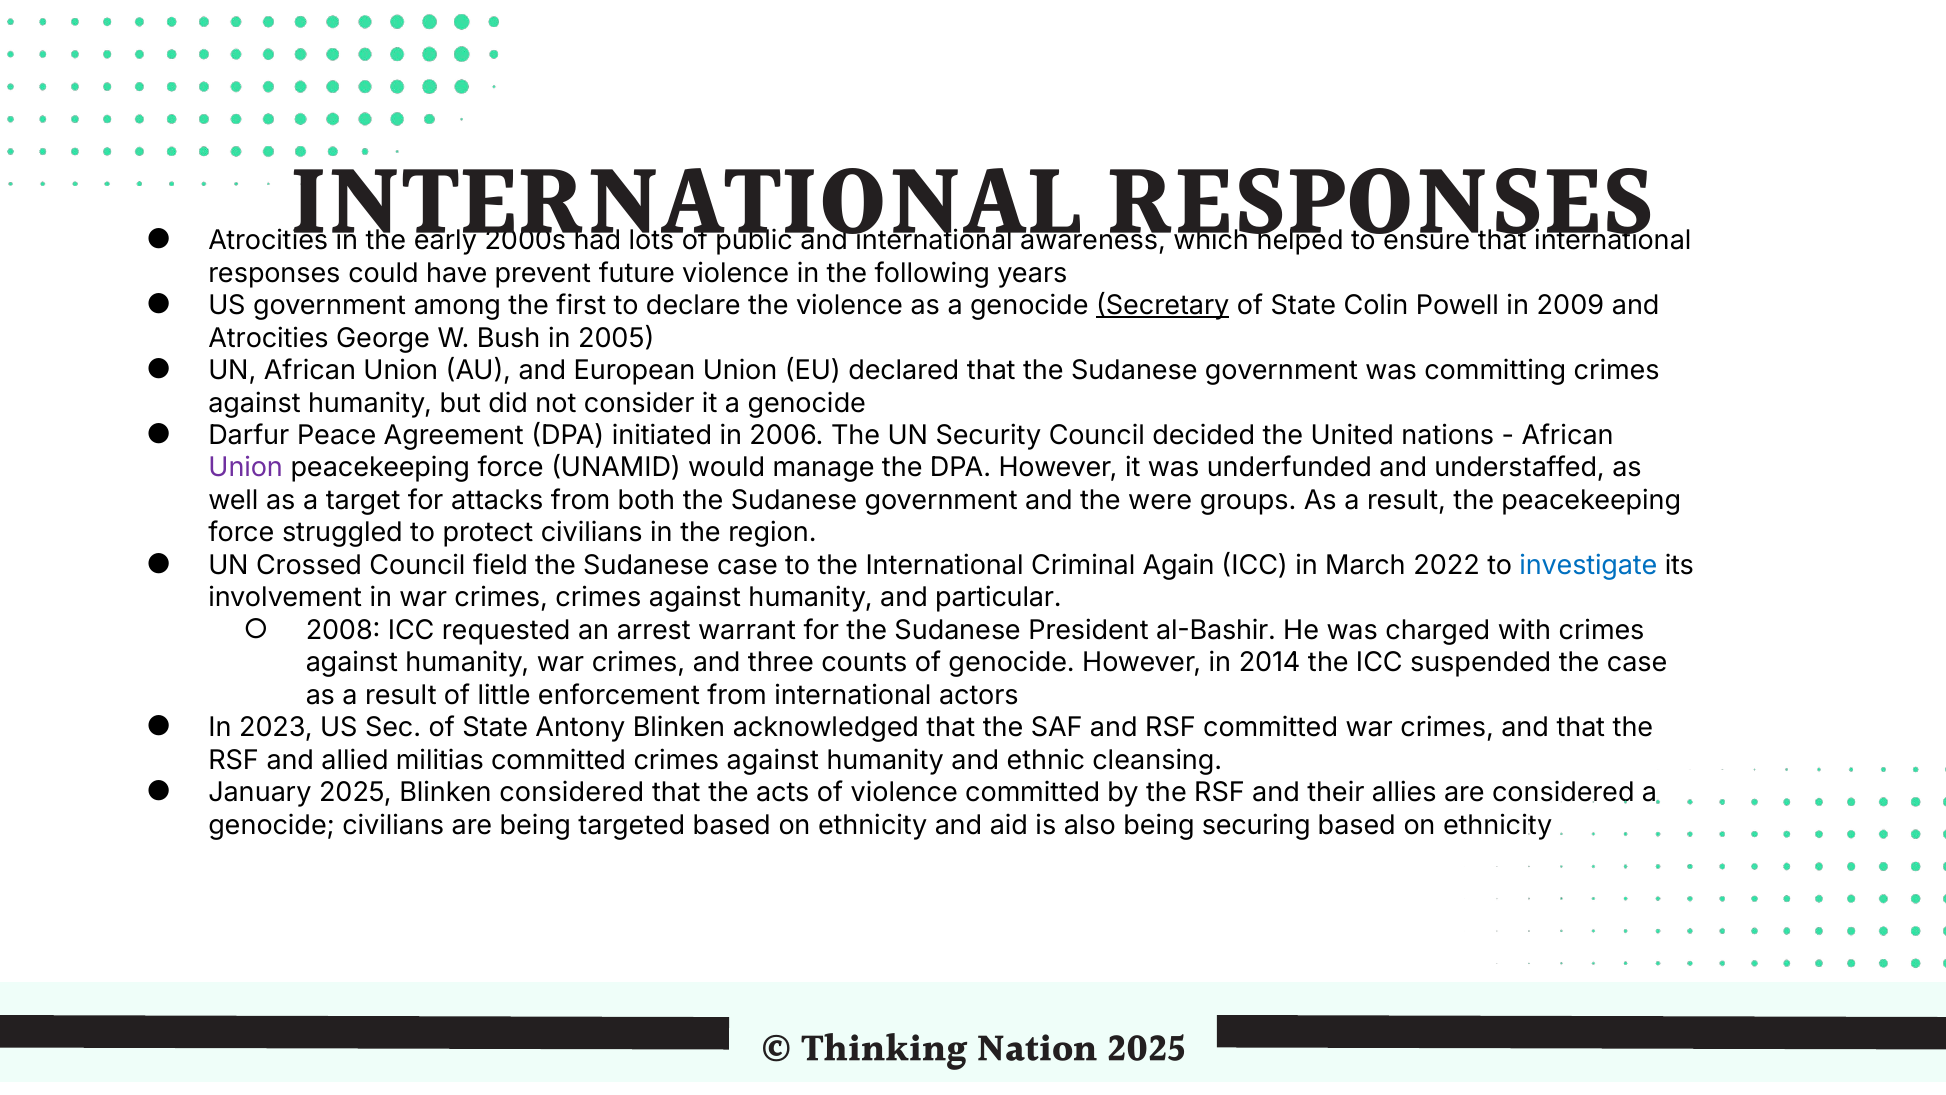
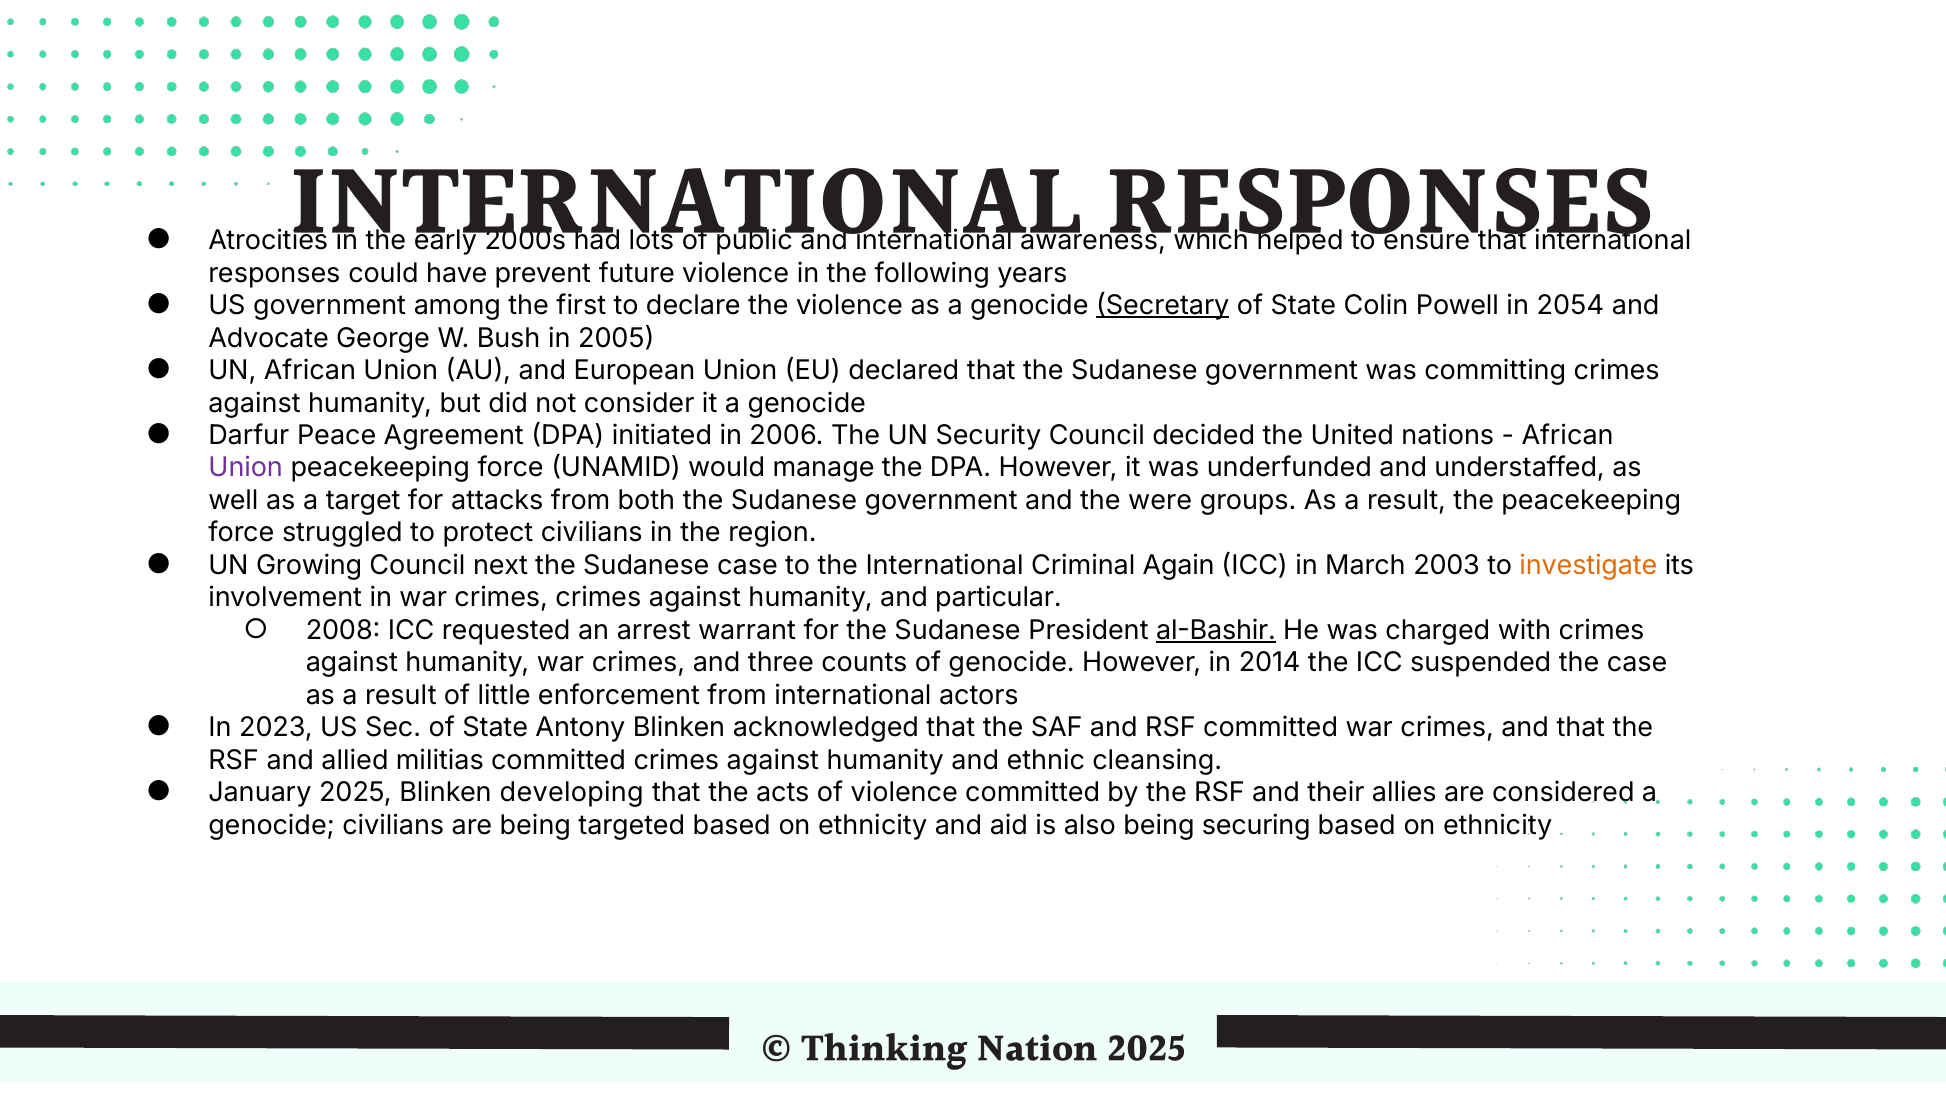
2009: 2009 -> 2054 (1570, 306)
Atrocities: Atrocities -> Advocate (269, 338)
Crossed: Crossed -> Growing (309, 565)
field: field -> next (500, 565)
2022: 2022 -> 2003 (1447, 565)
investigate colour: blue -> orange (1588, 565)
al-Bashir underline: none -> present (1216, 630)
Blinken considered: considered -> developing (572, 793)
